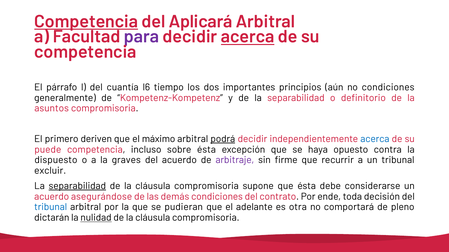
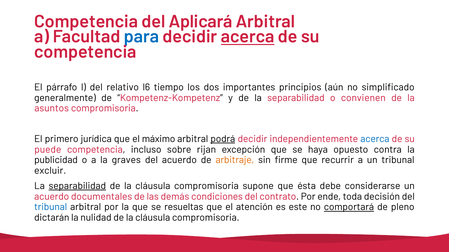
Competencia underline: present -> none (86, 22)
para colour: purple -> blue (141, 37)
cuantía: cuantía -> relativo (123, 87)
no condiciones: condiciones -> simplificado (388, 87)
definitorio: definitorio -> convienen (363, 98)
deriven: deriven -> jurídica (96, 139)
sobre ésta: ésta -> rijan (206, 150)
dispuesto: dispuesto -> publicidad (56, 160)
arbitraje colour: purple -> orange (235, 160)
asegurándose: asegurándose -> documentales (102, 197)
pudieran: pudieran -> resueltas (184, 208)
adelante: adelante -> atención (254, 208)
otra: otra -> este (298, 208)
comportará underline: none -> present (349, 208)
nulidad underline: present -> none (96, 218)
